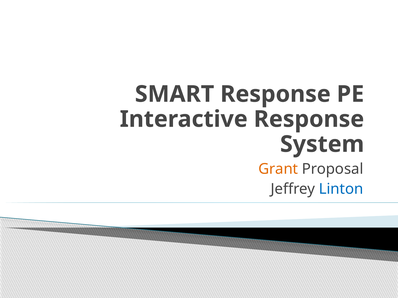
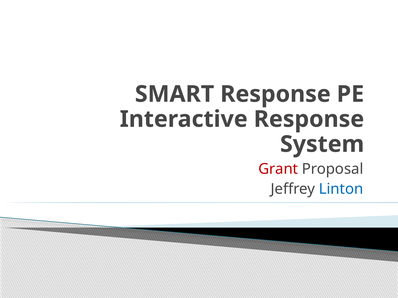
Grant colour: orange -> red (278, 169)
